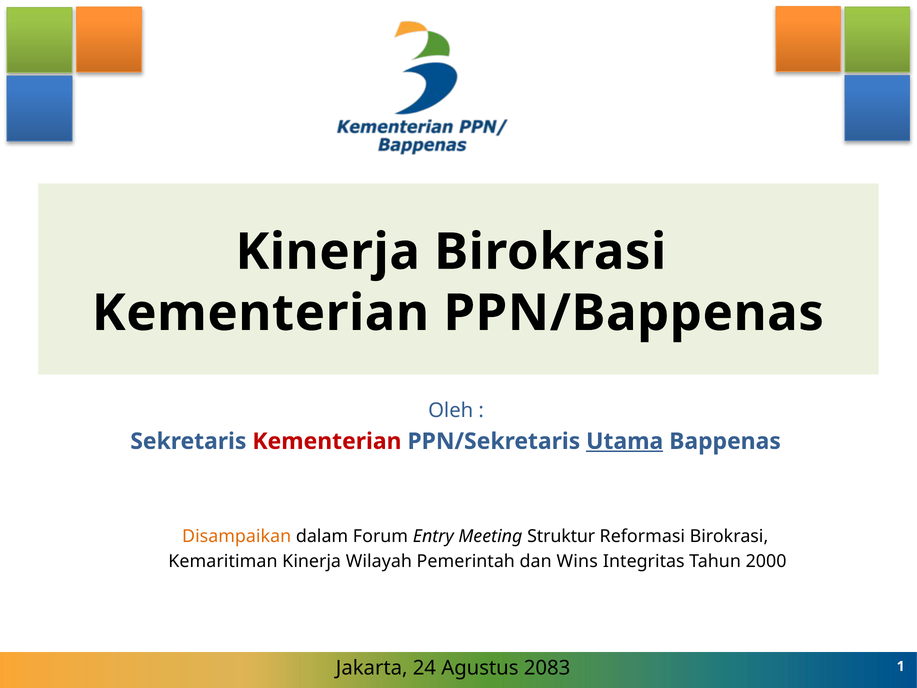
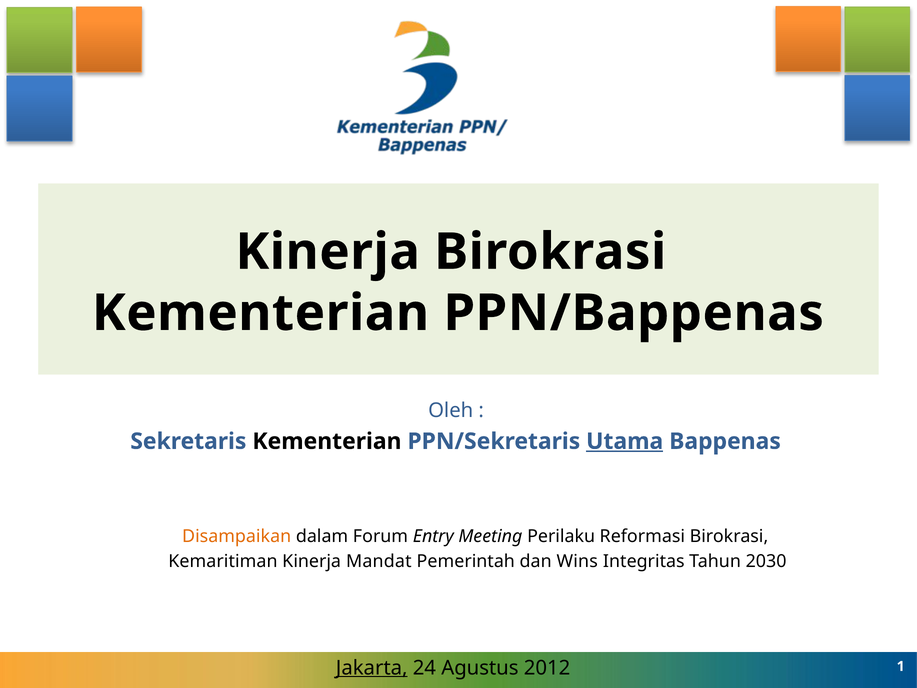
Kementerian colour: red -> black (327, 441)
Struktur: Struktur -> Perilaku (561, 536)
Wilayah: Wilayah -> Mandat (379, 561)
2000: 2000 -> 2030 (766, 561)
Jakarta underline: none -> present (372, 668)
2083: 2083 -> 2012 (547, 668)
